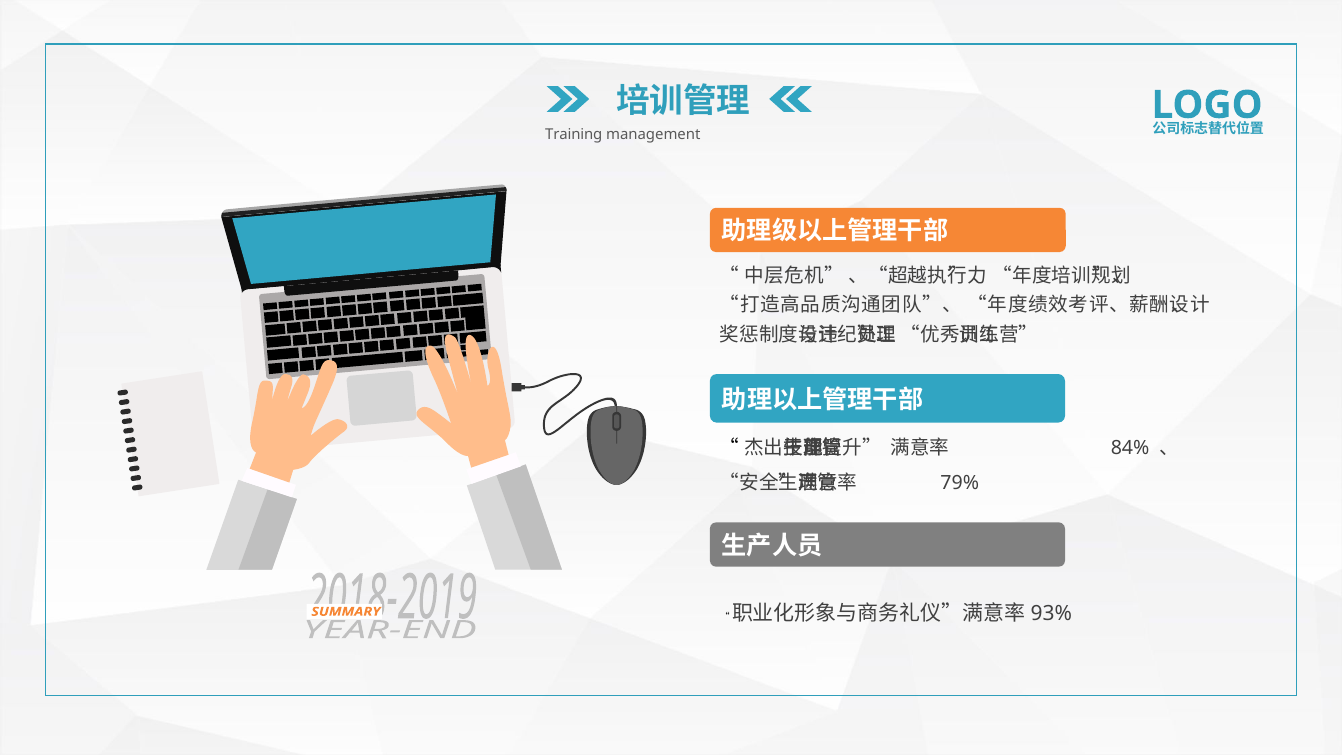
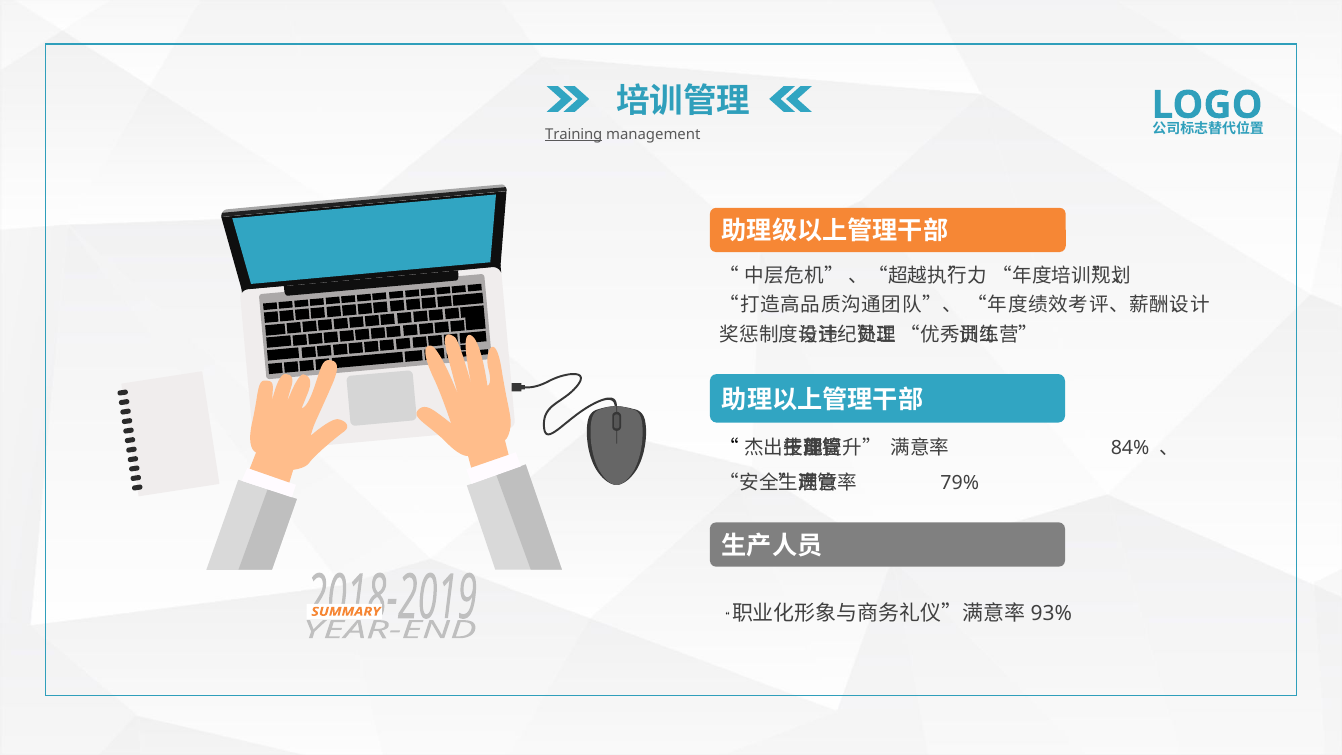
Training underline: none -> present (574, 134)
